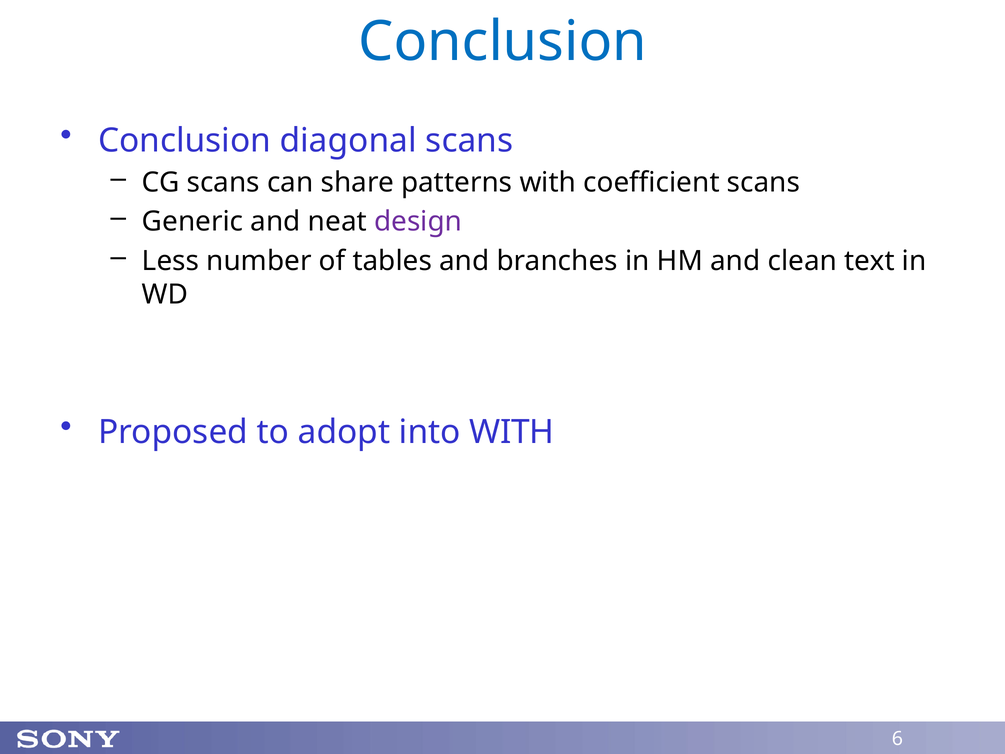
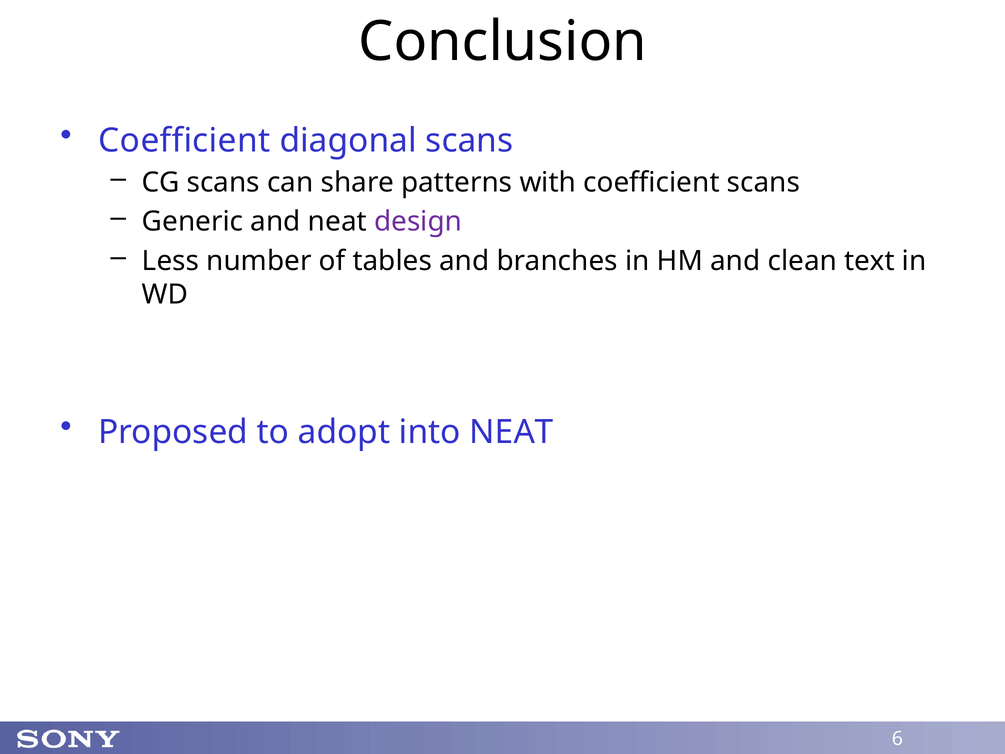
Conclusion colour: blue -> black (503, 42)
Conclusion: Conclusion -> Coefficient (184, 141)
into WITH: WITH -> NEAT (511, 432)
